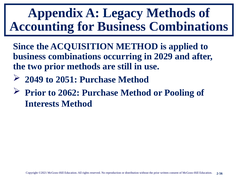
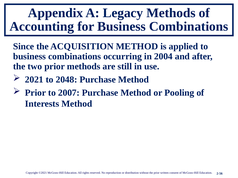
2029: 2029 -> 2004 (163, 57)
2049: 2049 -> 2021 (34, 80)
2051: 2051 -> 2048 (66, 80)
2062: 2062 -> 2007 (69, 93)
